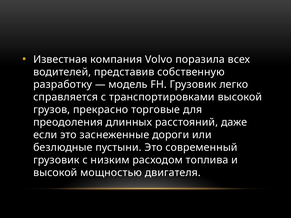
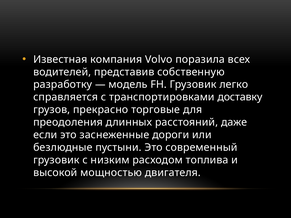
транспортировками высокой: высокой -> доставку (240, 97)
